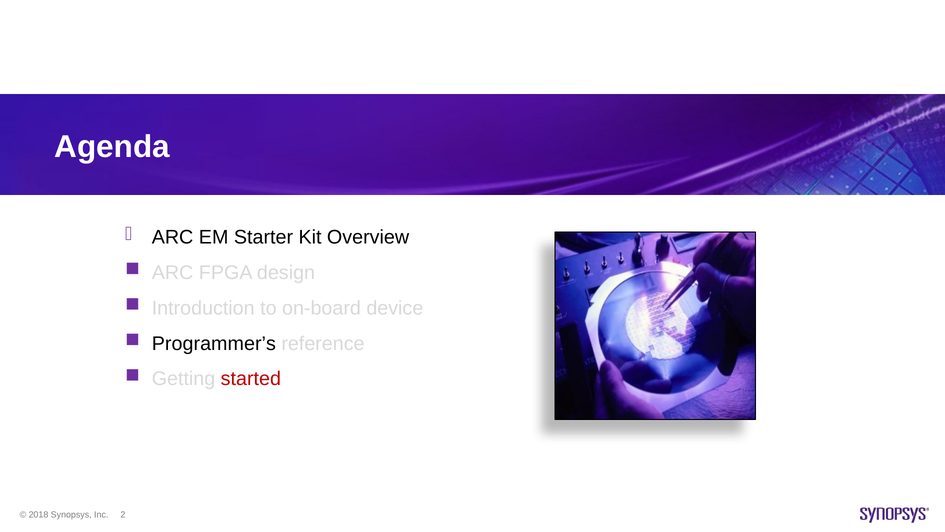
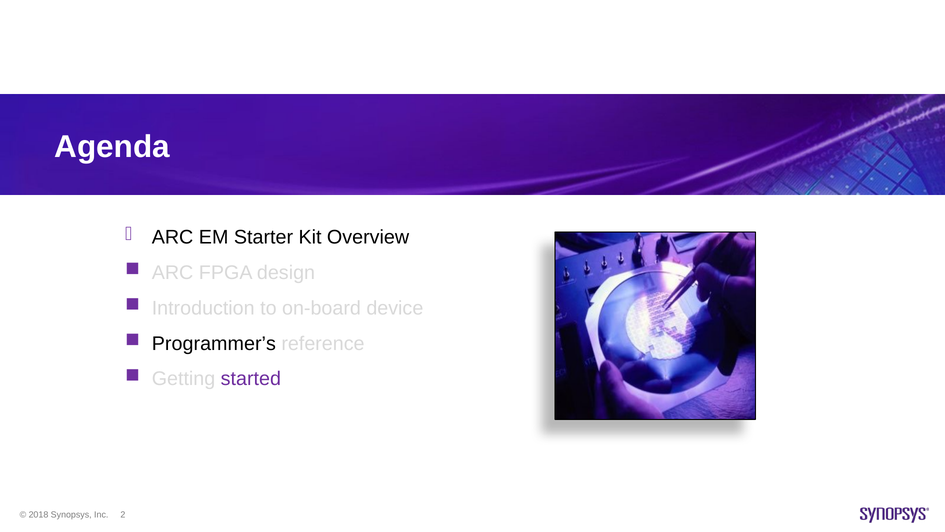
started colour: red -> purple (251, 379)
